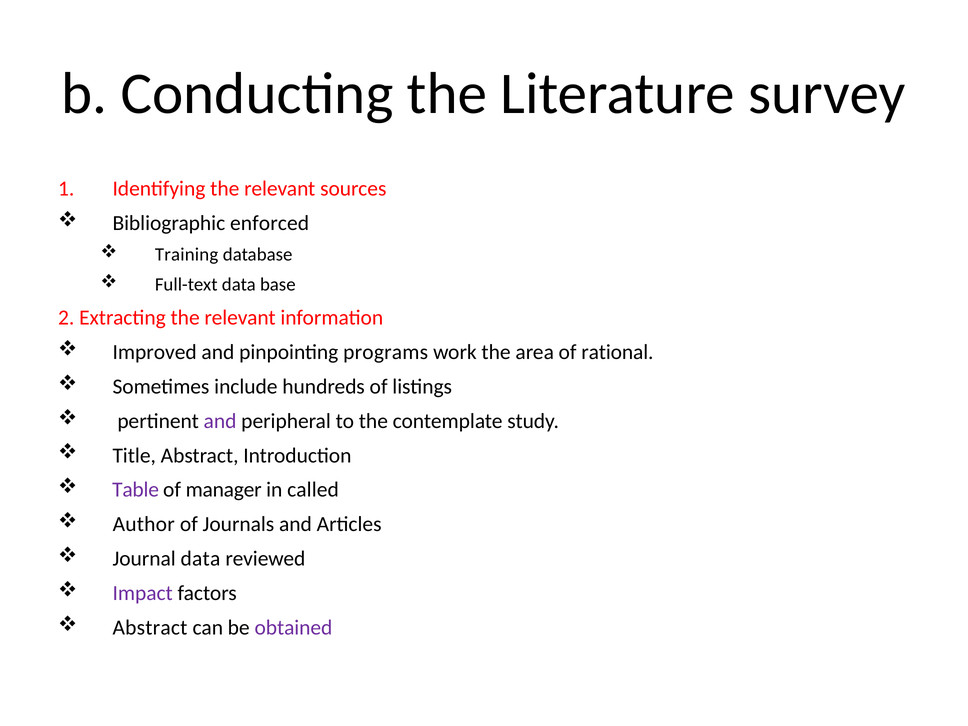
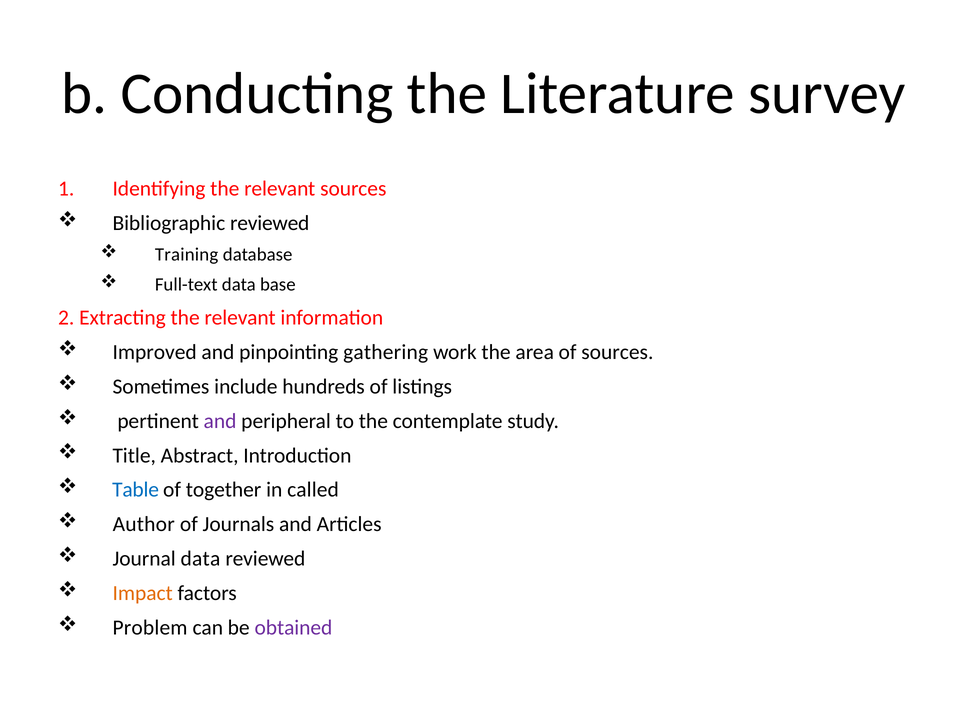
Bibliographic enforced: enforced -> reviewed (270, 223)
programs: programs -> gathering (386, 352)
of rational: rational -> sources (617, 352)
Table colour: purple -> blue (136, 490)
manager: manager -> together (224, 490)
Impact colour: purple -> orange (143, 593)
Abstract: Abstract -> Problem (150, 627)
